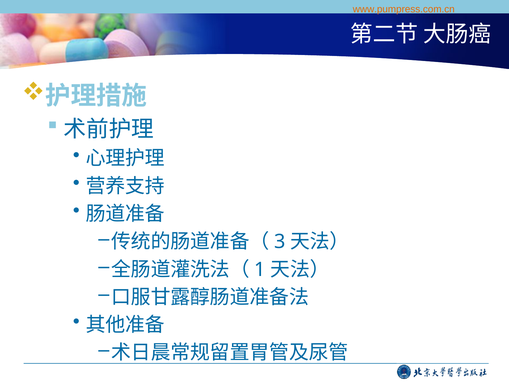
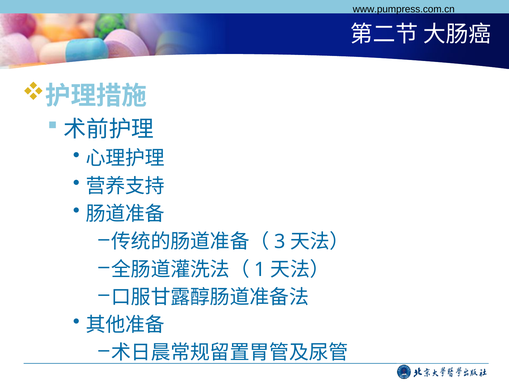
www.pumpress.com.cn colour: orange -> black (404, 9)
